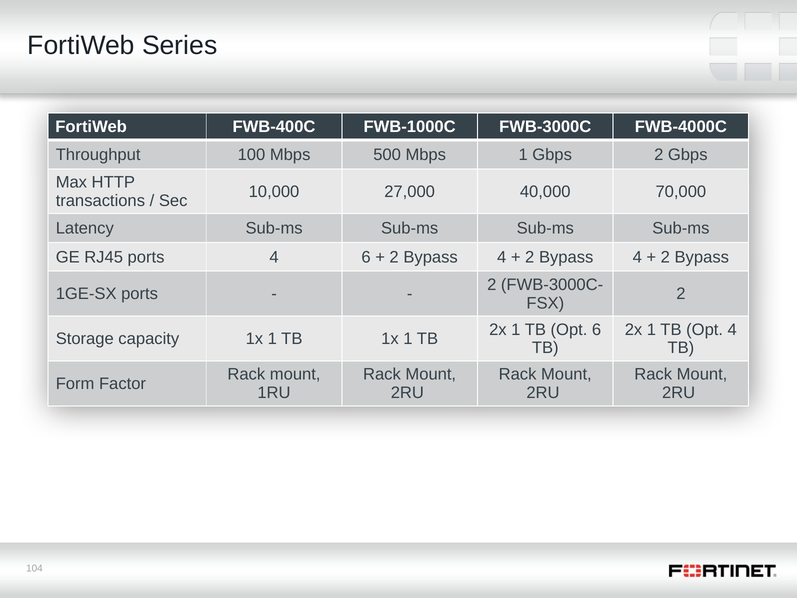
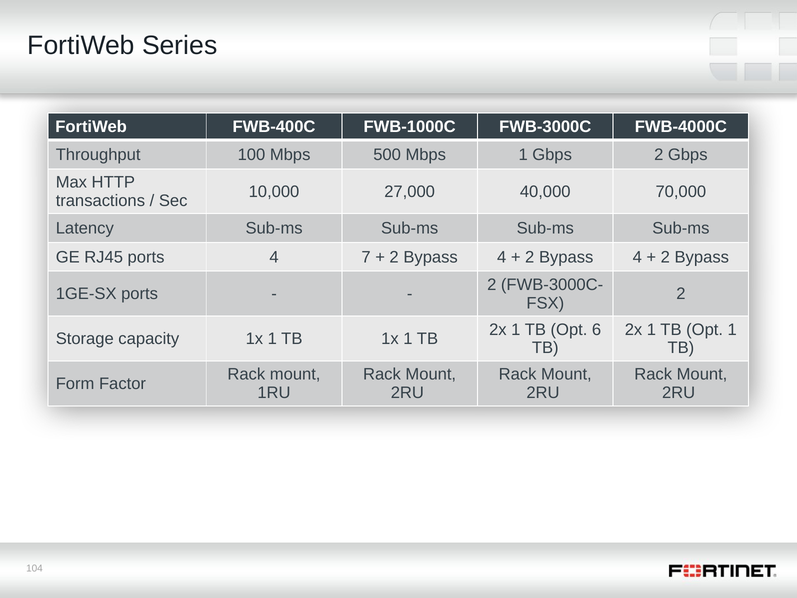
4 6: 6 -> 7 (366, 257)
Opt 4: 4 -> 1 (732, 329)
